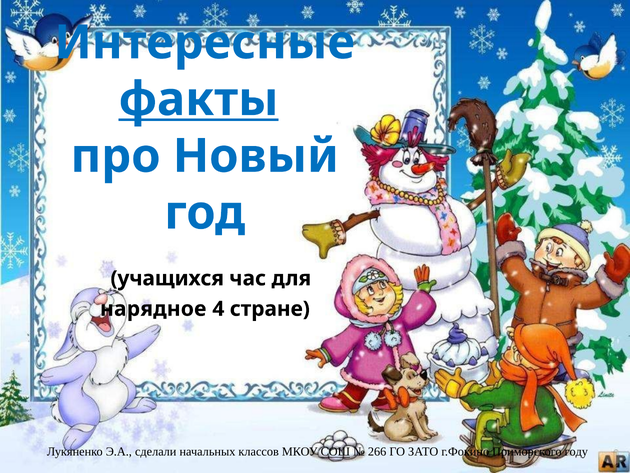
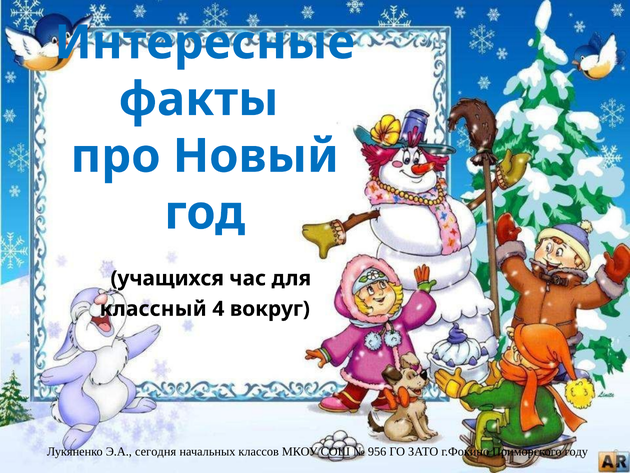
факты underline: present -> none (199, 99)
нарядное: нарядное -> классный (153, 309)
стране: стране -> вокруг (270, 309)
сделали: сделали -> сегодня (156, 451)
266: 266 -> 956 (377, 451)
